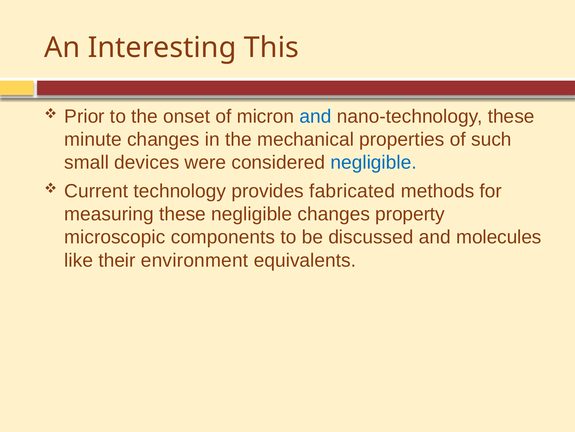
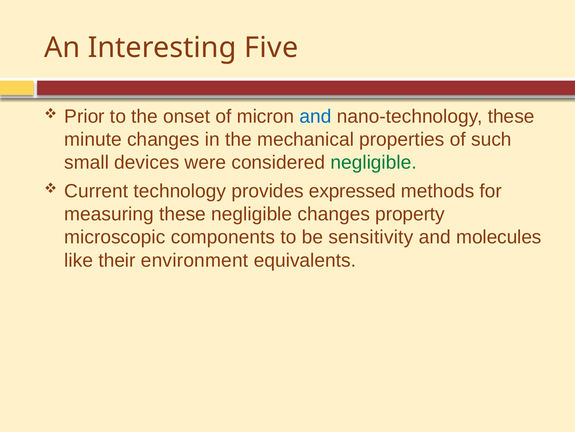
This: This -> Five (271, 48)
negligible colour: blue -> green (374, 162)
fabricated: fabricated -> expressed (352, 191)
discussed: discussed -> sensitivity (371, 237)
